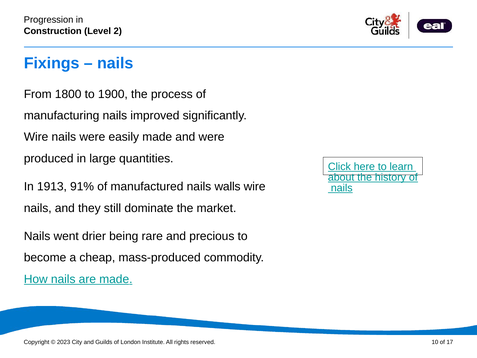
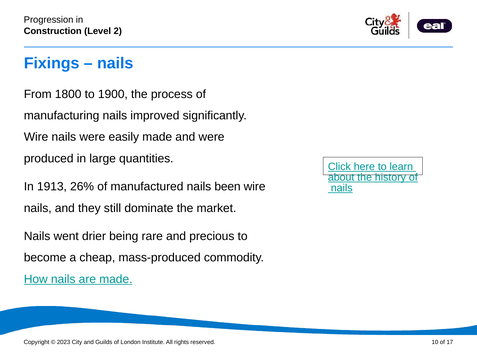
91%: 91% -> 26% (82, 186)
walls: walls -> been (228, 186)
